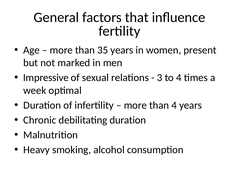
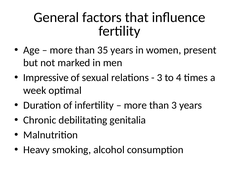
than 4: 4 -> 3 (174, 105)
debilitating duration: duration -> genitalia (128, 120)
